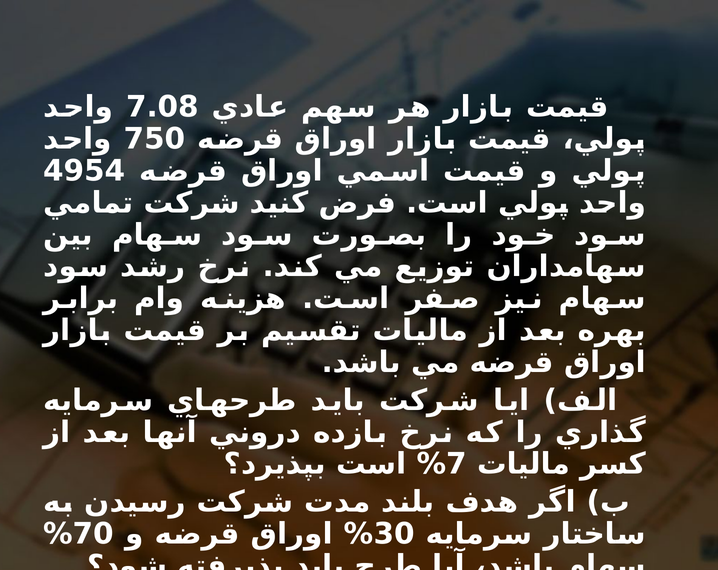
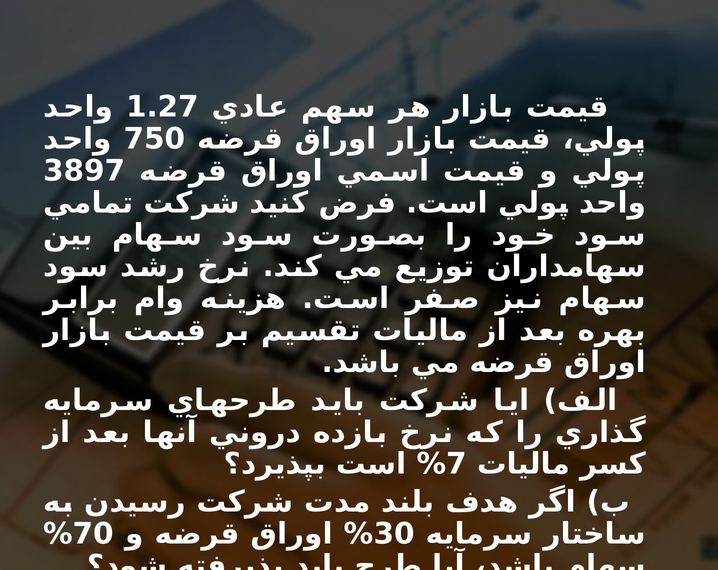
7.08: 7.08 -> 1.27 (163, 107)
4954: 4954 -> 3897 (85, 171)
